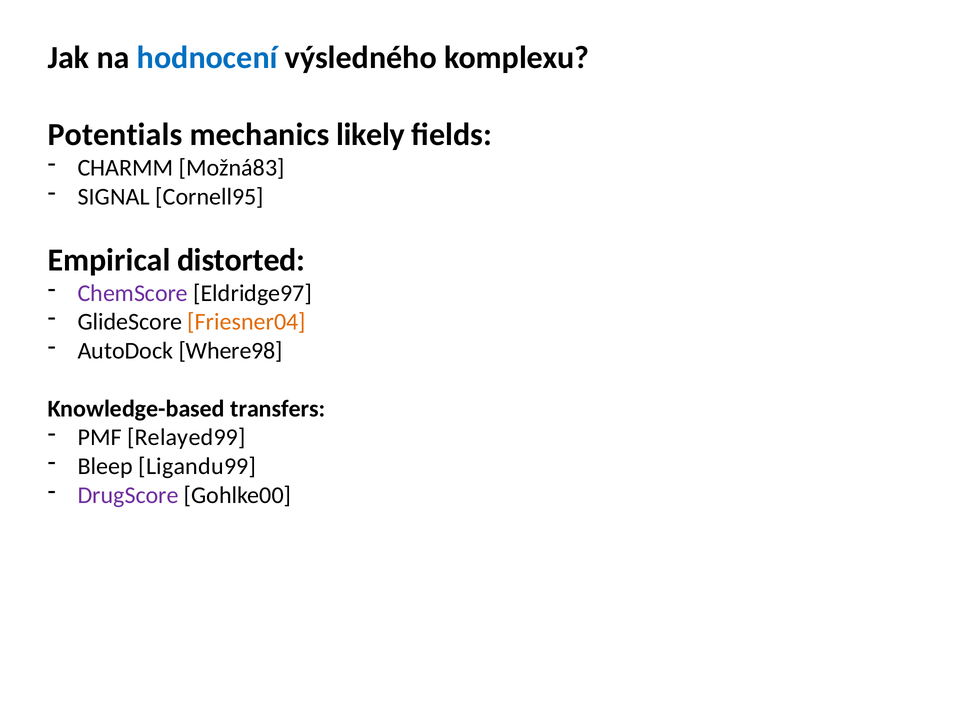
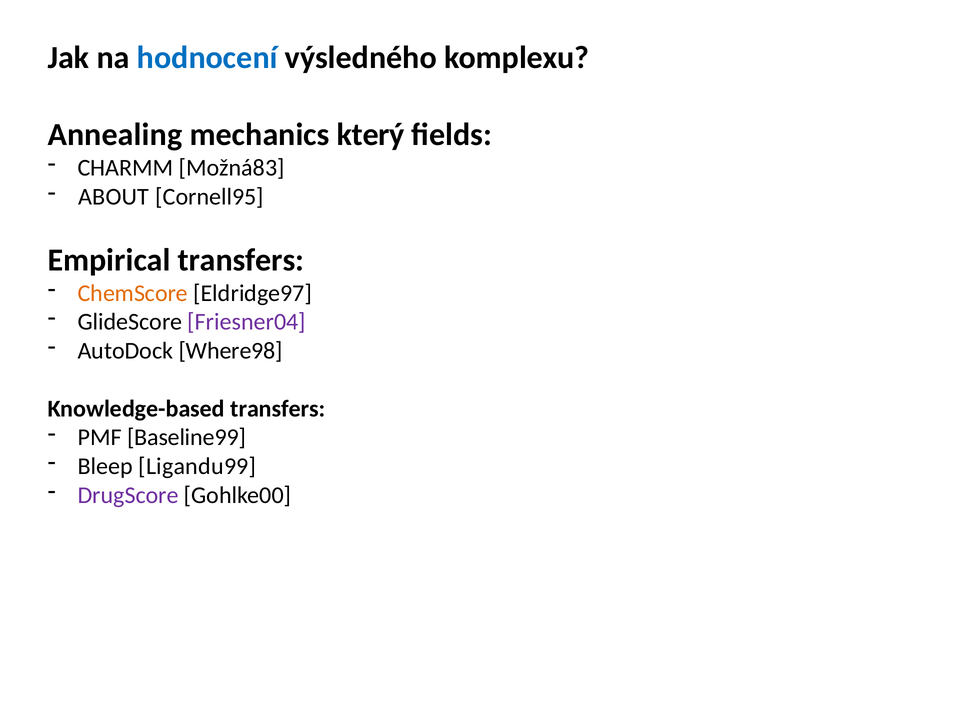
Potentials: Potentials -> Annealing (115, 135)
likely: likely -> který (371, 135)
SIGNAL: SIGNAL -> ABOUT (114, 197)
Empirical distorted: distorted -> transfers (241, 260)
ChemScore colour: purple -> orange (133, 293)
Friesner04 colour: orange -> purple (247, 322)
Relayed99: Relayed99 -> Baseline99 (187, 437)
